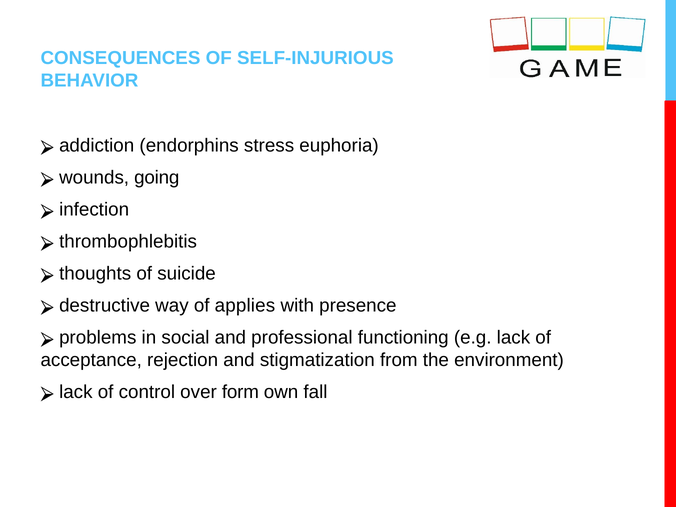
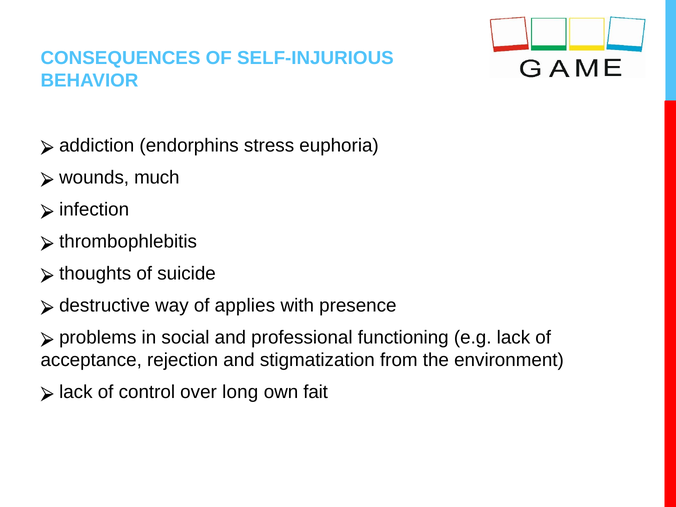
going: going -> much (157, 178)
form: form -> long (240, 392)
fall: fall -> fait (316, 392)
